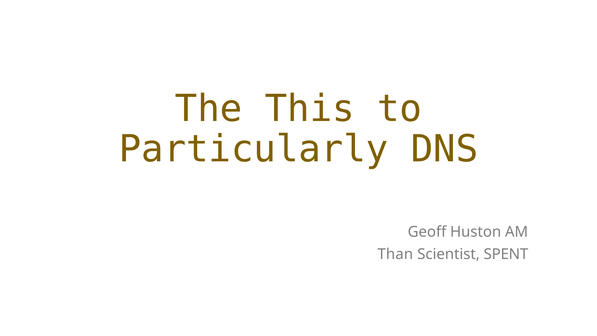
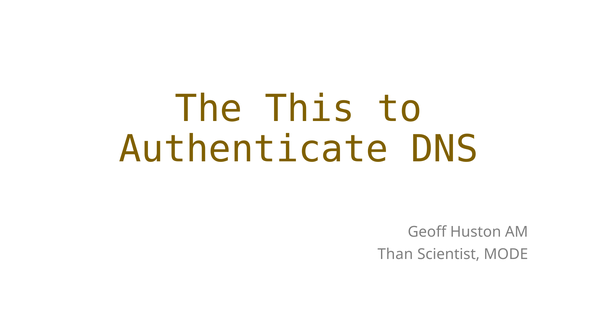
Particularly: Particularly -> Authenticate (254, 149)
SPENT: SPENT -> MODE (506, 254)
